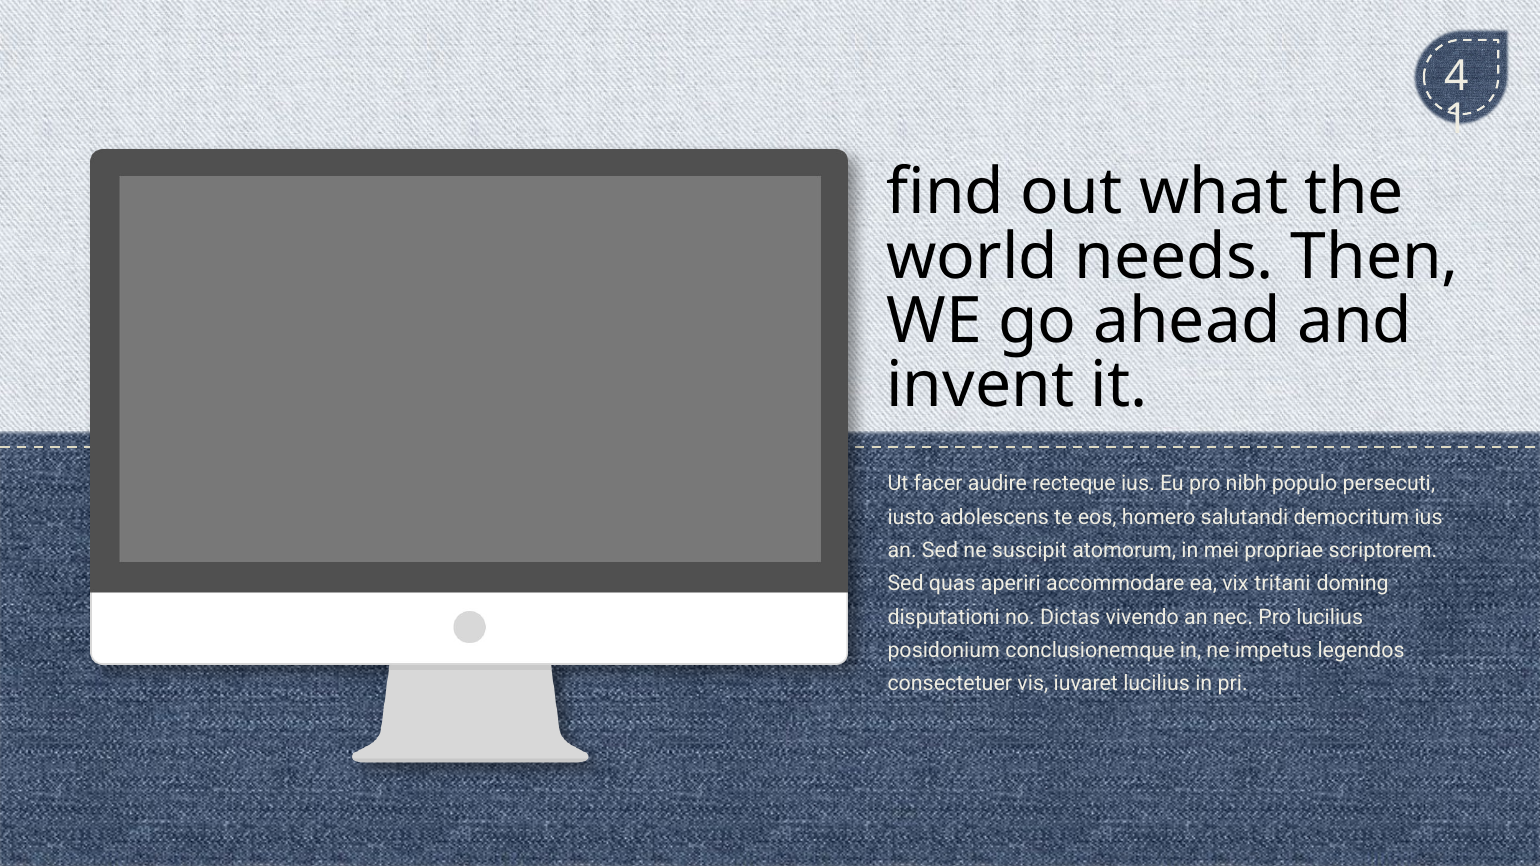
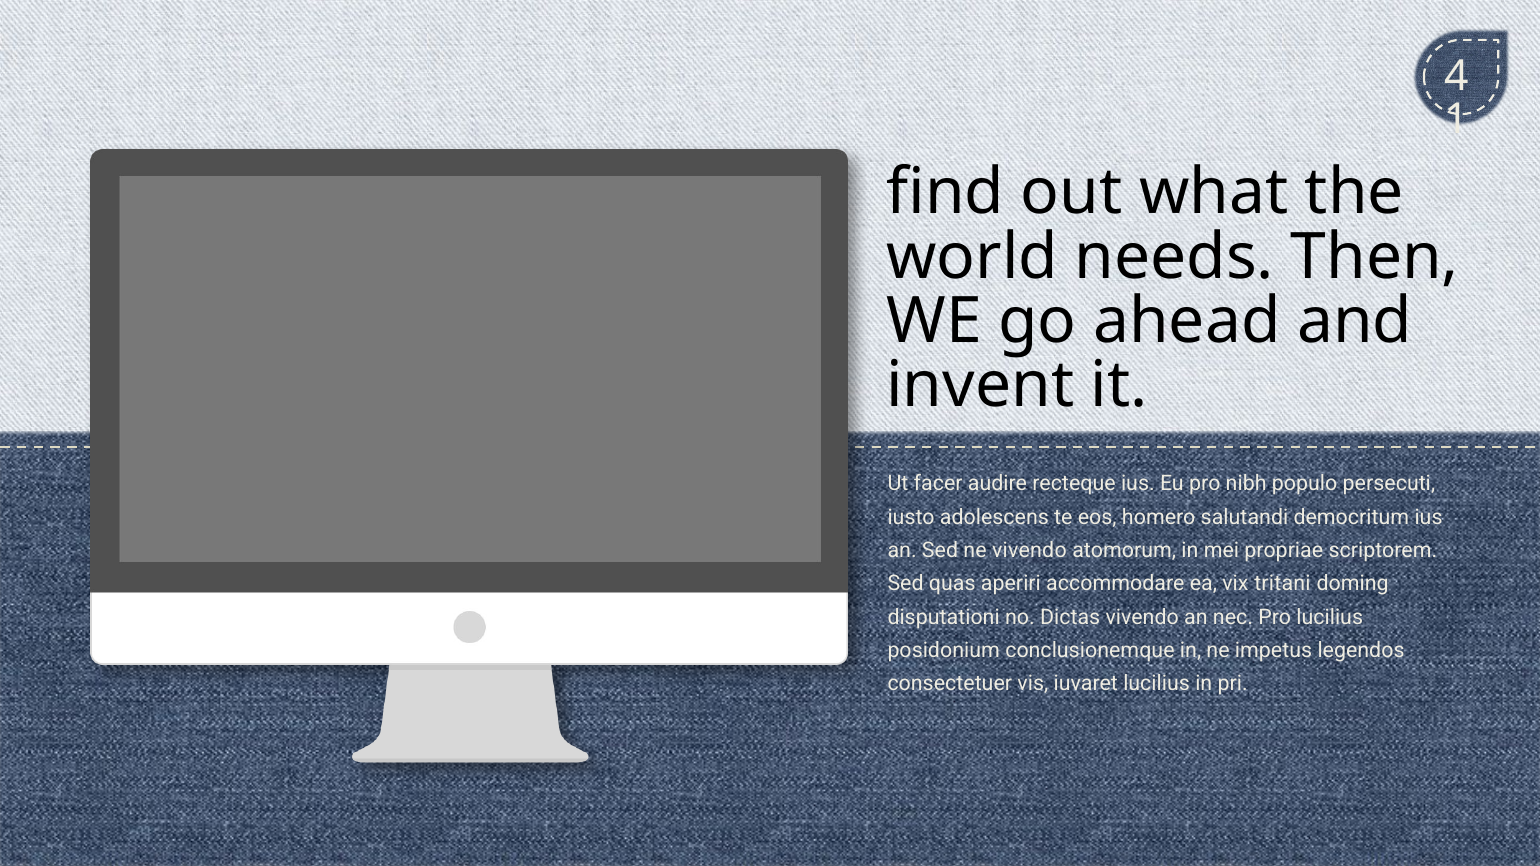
ne suscipit: suscipit -> vivendo (1029, 550)
